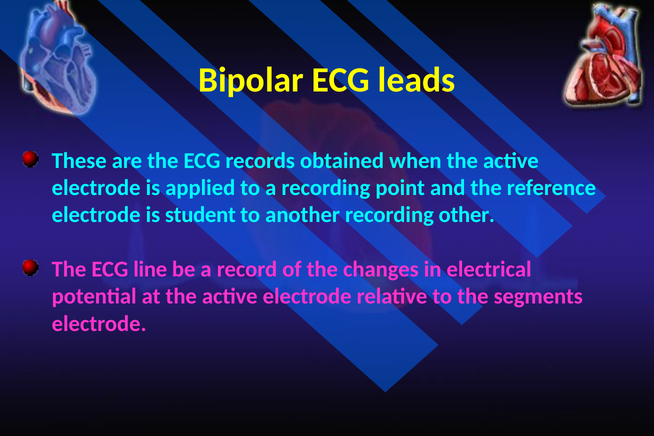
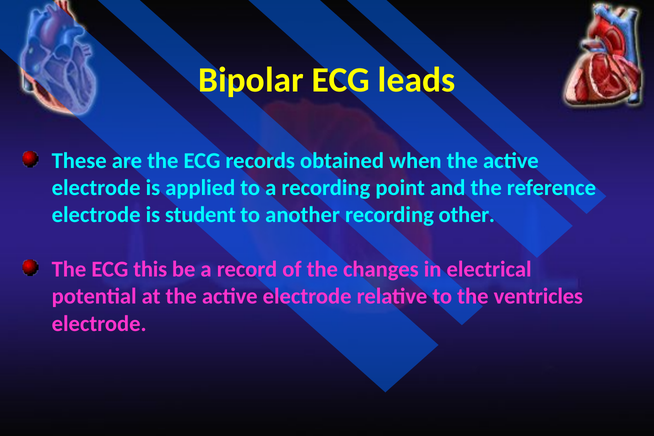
line: line -> this (150, 269)
segments: segments -> ventricles (538, 296)
